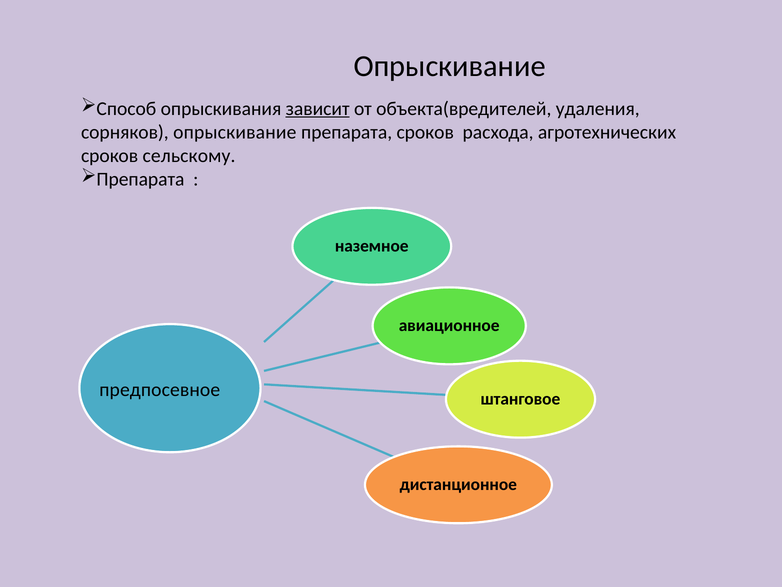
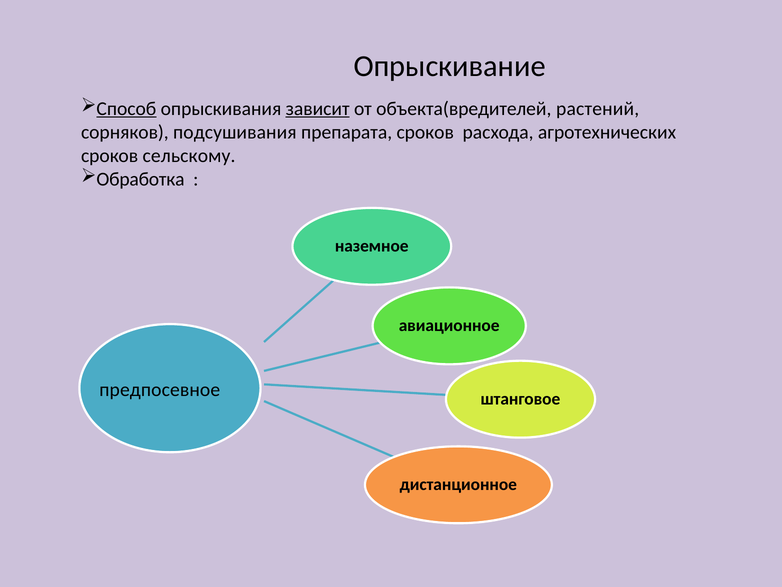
Способ underline: none -> present (126, 109)
удаления: удаления -> растений (598, 109)
сорняков опрыскивание: опрыскивание -> подсушивания (235, 132)
Препарата: Препарата -> Обработка (141, 179)
